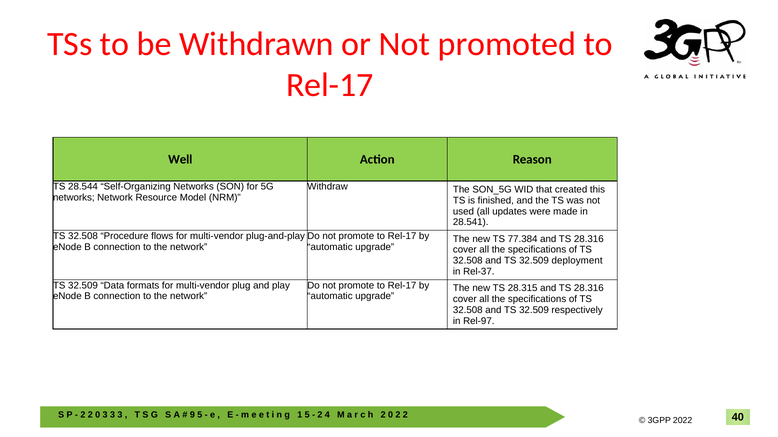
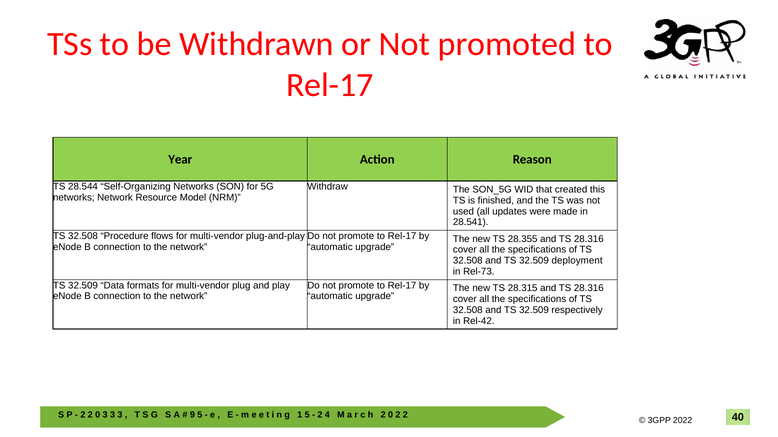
Well: Well -> Year (180, 159)
77.384: 77.384 -> 28.355 (523, 239)
Rel-37: Rel-37 -> Rel-73 (479, 272)
Rel-97: Rel-97 -> Rel-42 (479, 321)
